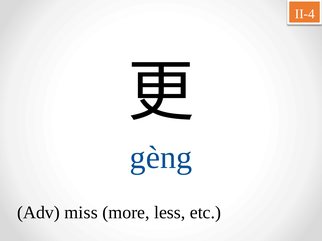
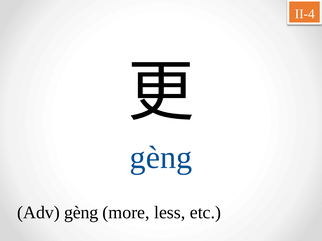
Adv miss: miss -> gèng (81, 213)
